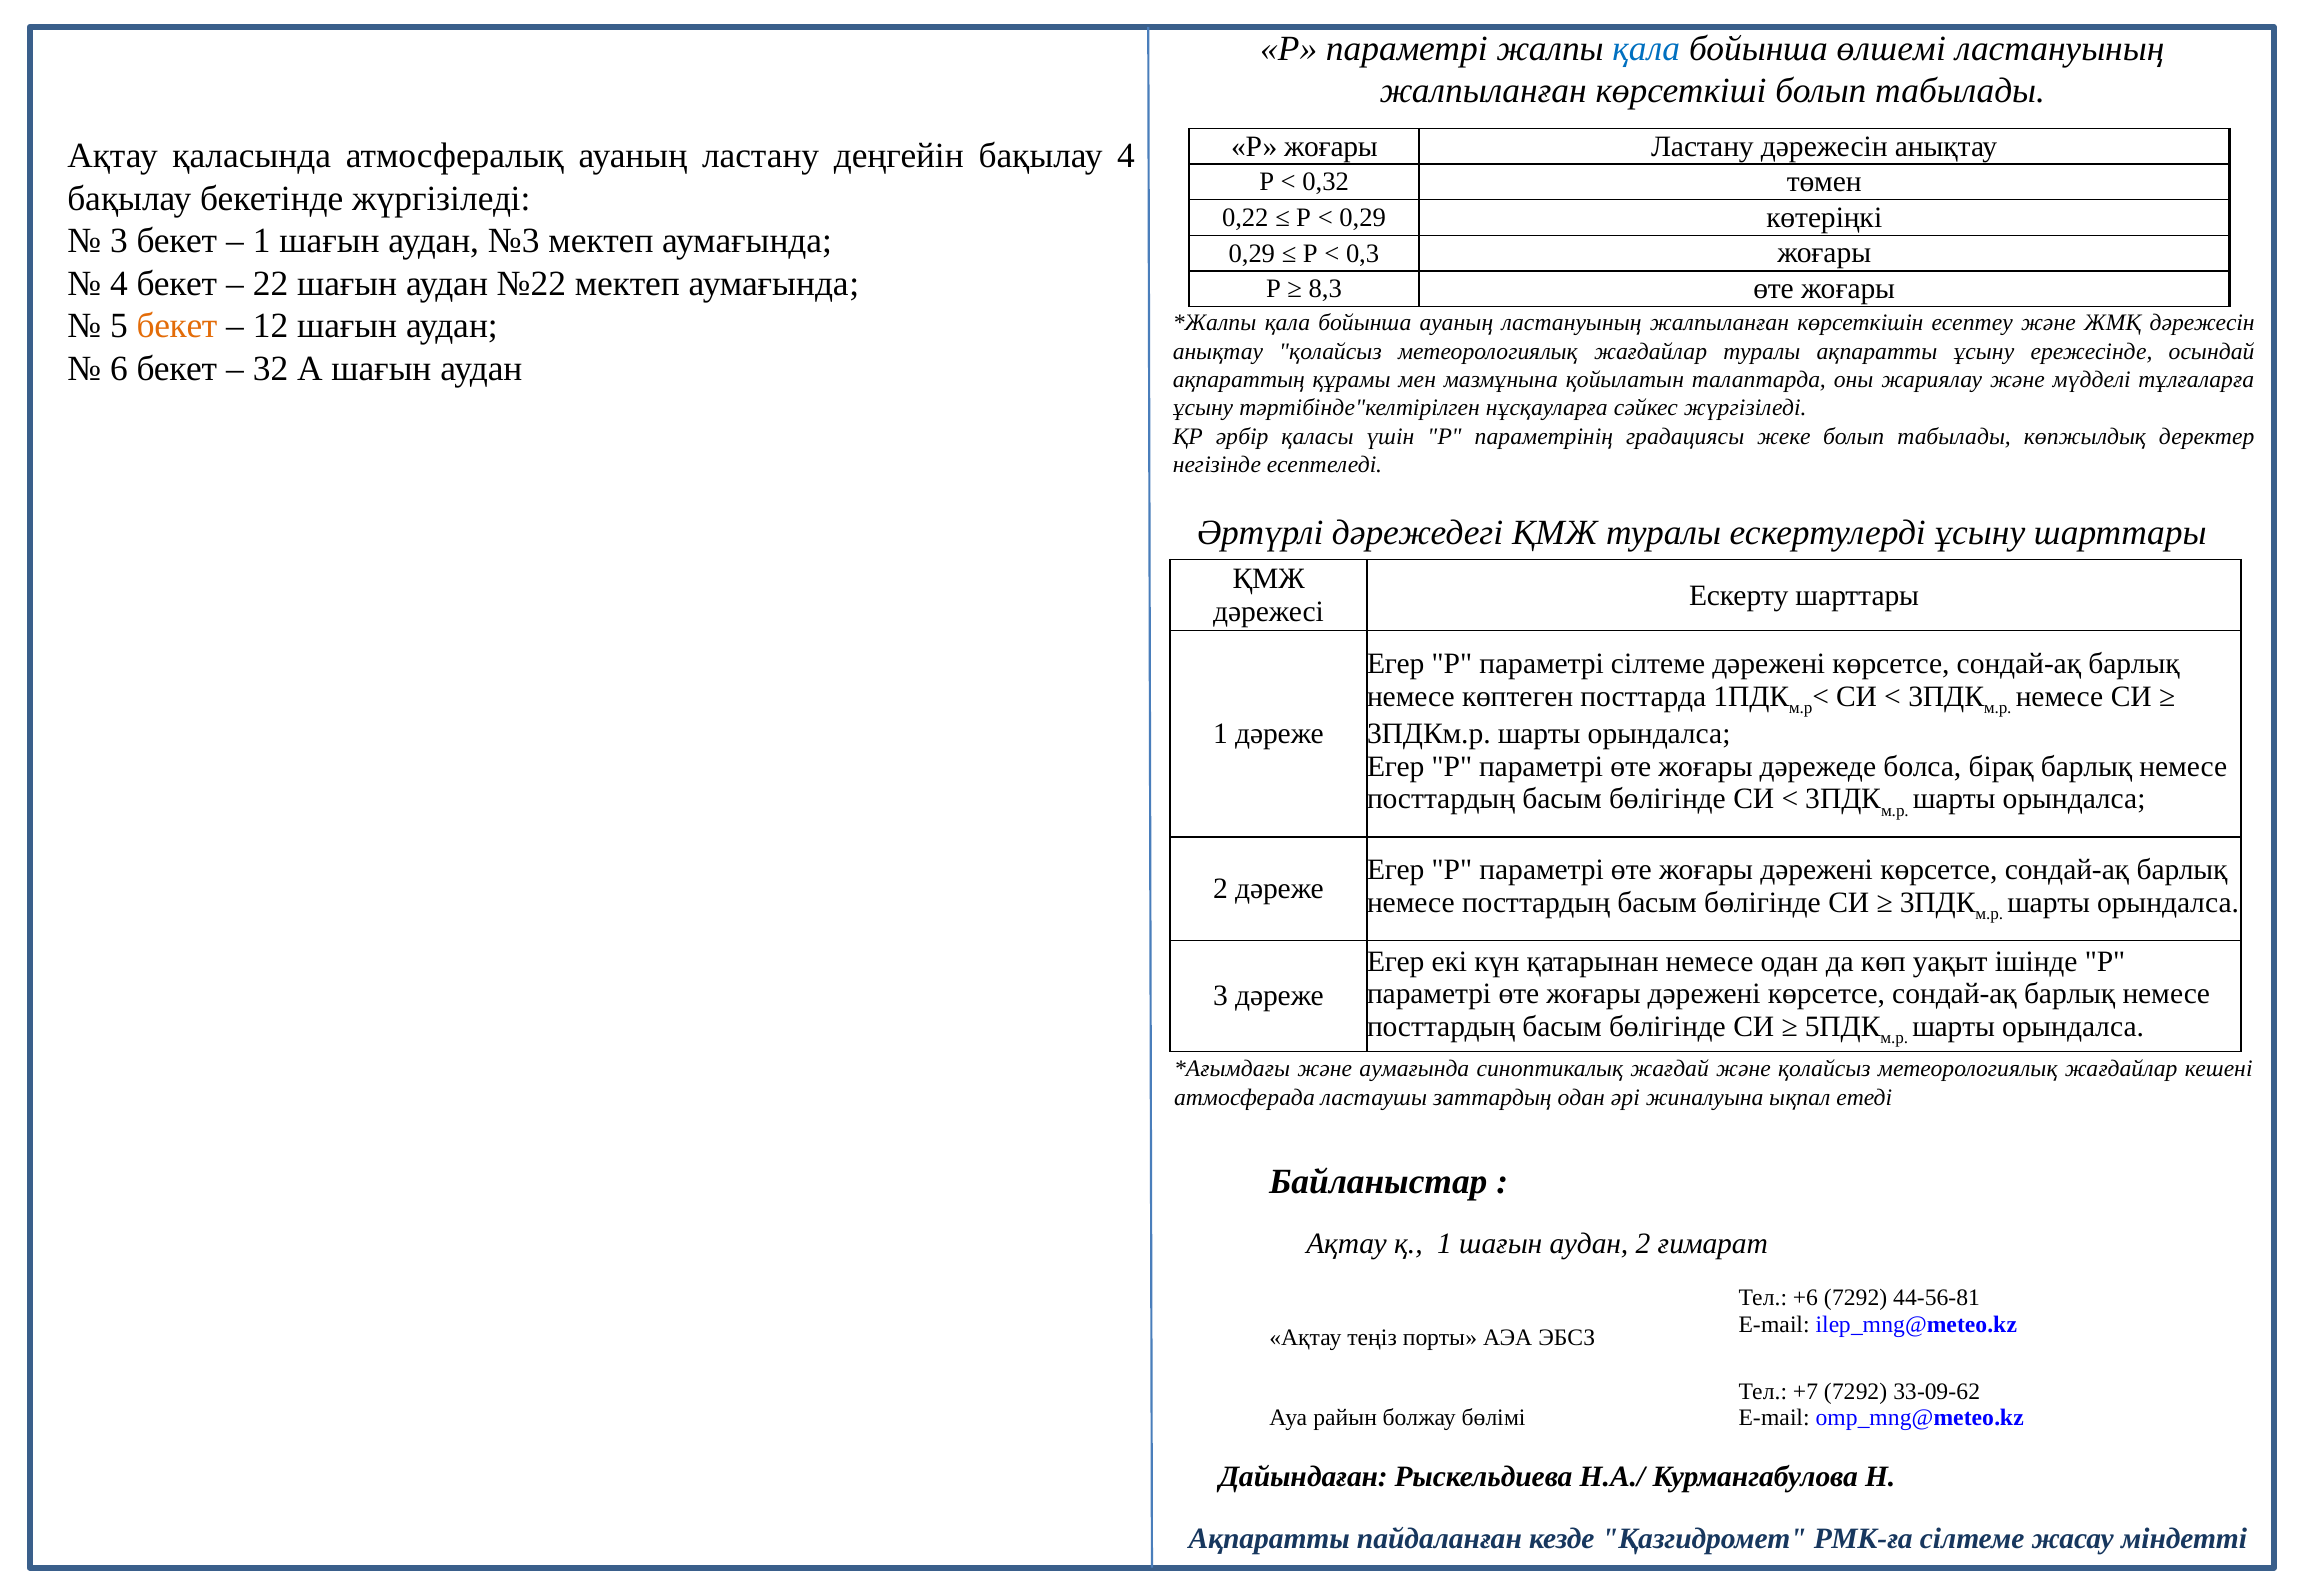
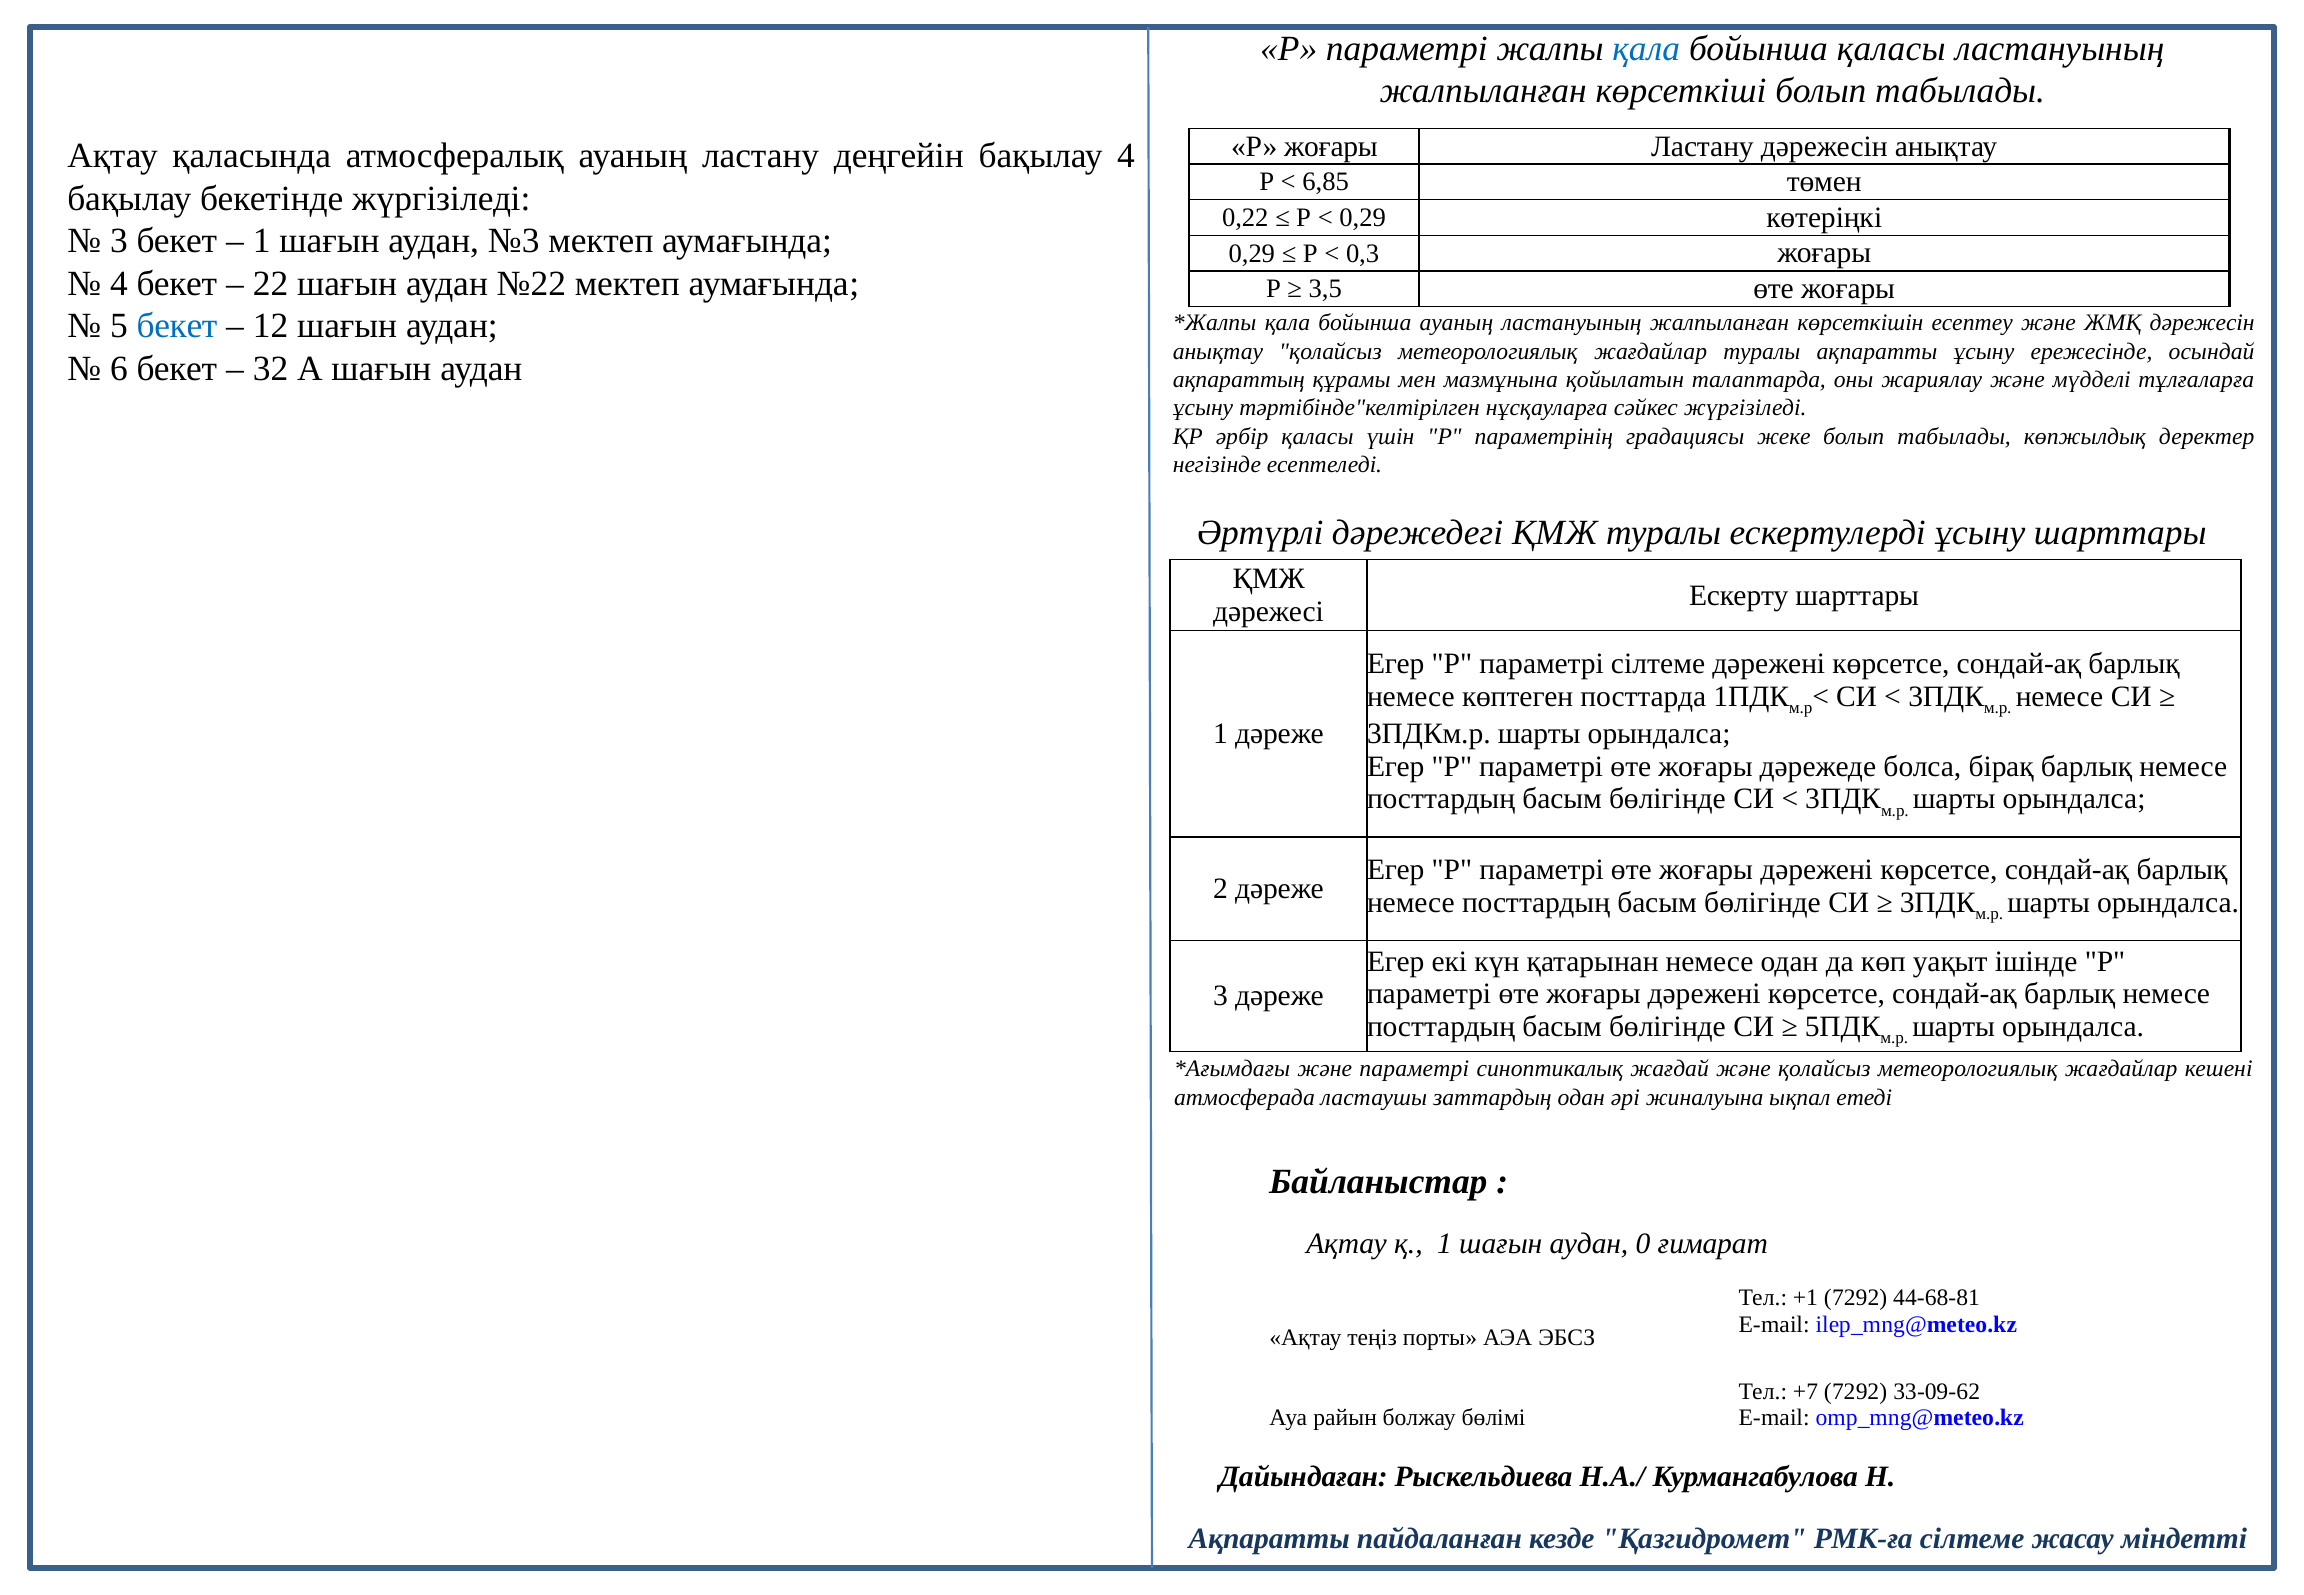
бойынша өлшемі: өлшемі -> қаласы (1891, 49)
0,32: 0,32 -> 6,85 (1326, 182)
8,3: 8,3 -> 3,5 (1325, 289)
бекет colour: orange -> blue (177, 326)
және аумағында: аумағында -> параметрі (1414, 1069)
аудан 2: 2 -> 0 (1643, 1244)
+6: +6 -> +1 (1805, 1298)
44-56-81: 44-56-81 -> 44-68-81 (1937, 1298)
